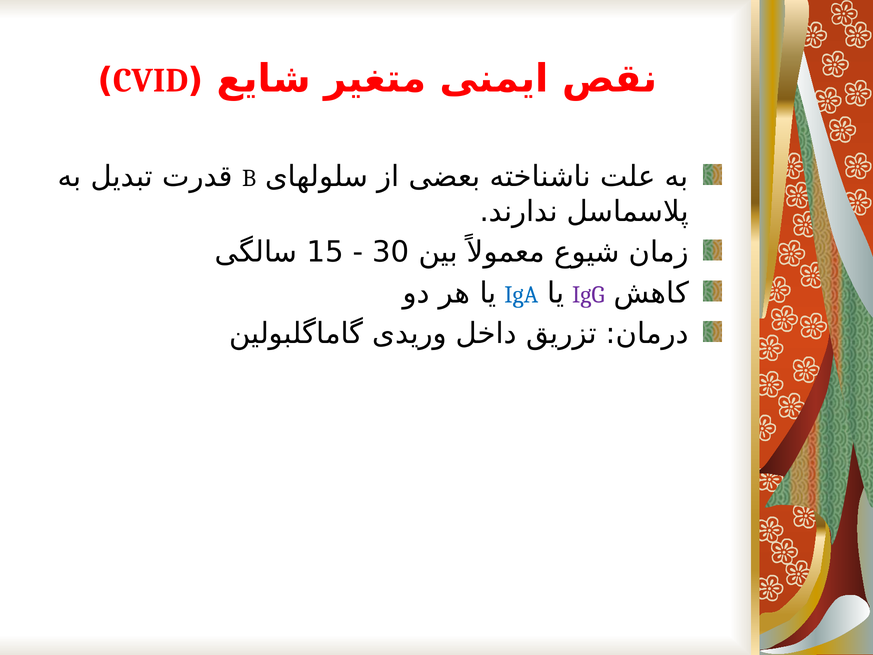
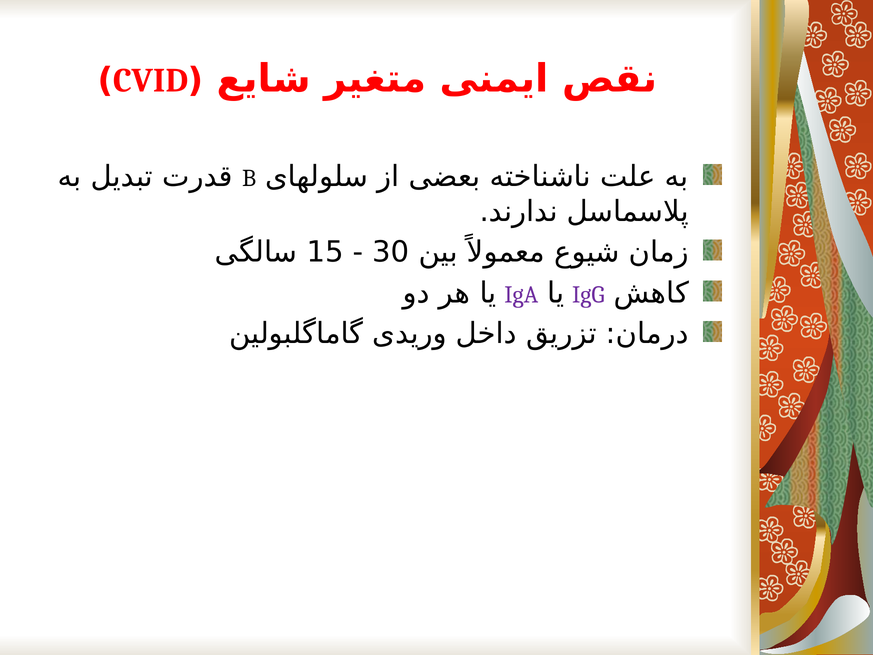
IgA colour: blue -> purple (521, 294)
